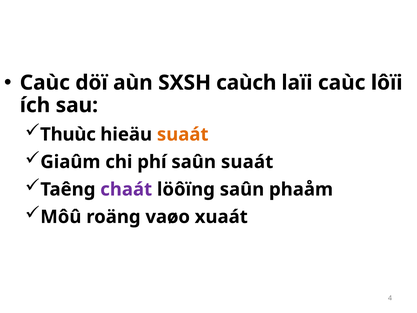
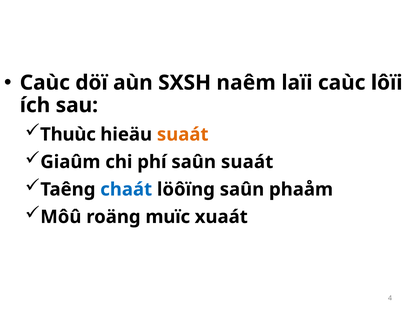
caùch: caùch -> naêm (246, 83)
chaát colour: purple -> blue (126, 189)
vaøo: vaøo -> muïc (168, 217)
